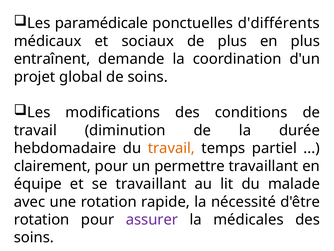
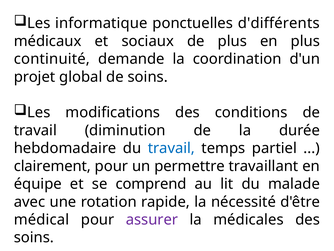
paramédicale: paramédicale -> informatique (101, 23)
entraînent: entraînent -> continuité (52, 59)
travail colour: orange -> blue (171, 148)
se travaillant: travaillant -> comprend (151, 184)
rotation: rotation -> médical (41, 219)
